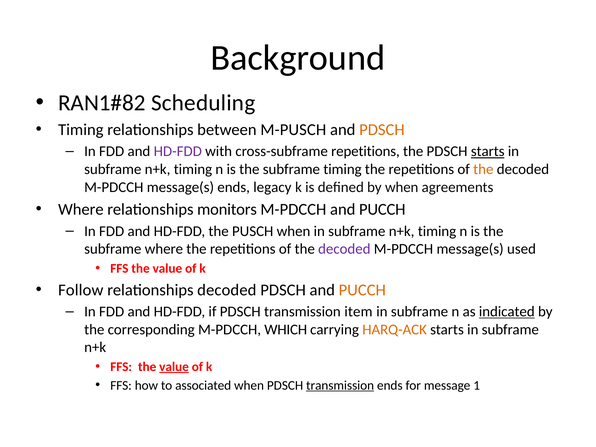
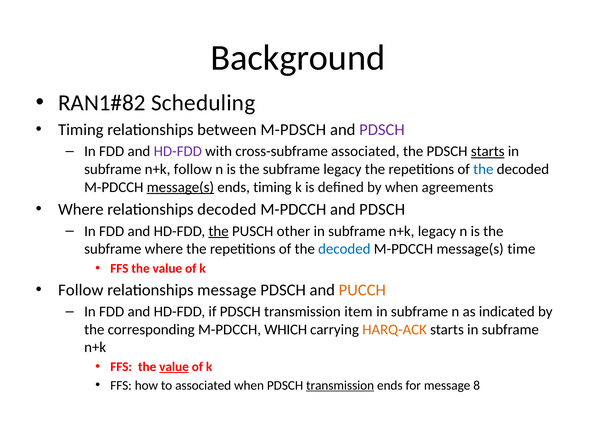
M-PUSCH: M-PUSCH -> M-PDSCH (293, 130)
PDSCH colour: orange -> purple (382, 130)
cross-subframe repetitions: repetitions -> associated (365, 151)
timing: timing -> follow (193, 169)
subframe timing: timing -> legacy (342, 169)
the colour: orange -> blue (483, 169)
message(s underline: none -> present (180, 187)
ends legacy: legacy -> timing (272, 187)
relationships monitors: monitors -> decoded (227, 209)
M-PDCCH and PUCCH: PUCCH -> PDSCH (382, 209)
the underline: none -> present (219, 231)
PUSCH when: when -> other (293, 231)
timing: timing -> legacy (437, 231)
decoded colour: purple -> blue (344, 249)
used: used -> time (521, 249)
relationships decoded: decoded -> message (227, 290)
indicated underline: present -> none (507, 312)
1: 1 -> 8 (477, 385)
